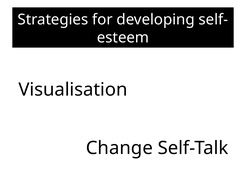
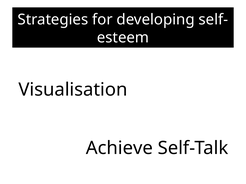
Change: Change -> Achieve (119, 148)
